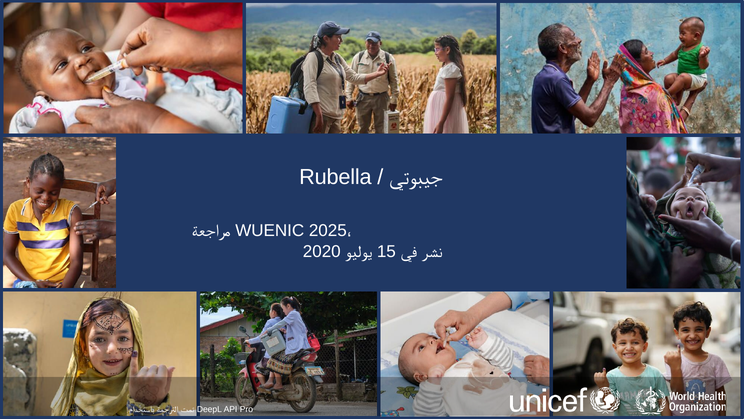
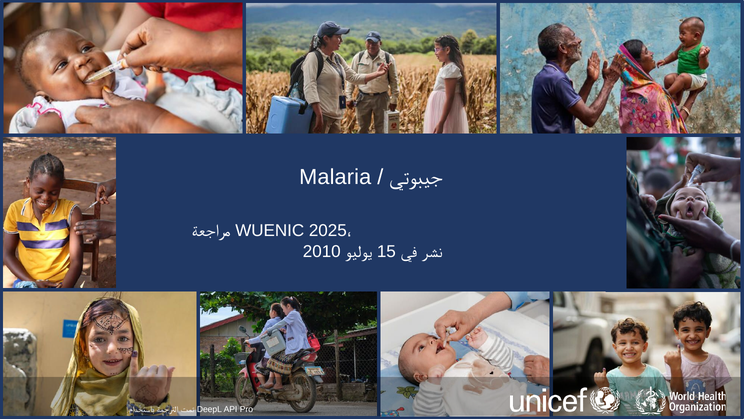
Rubella: Rubella -> Malaria (335, 177)
2020: 2020 -> 2010 (322, 251)
